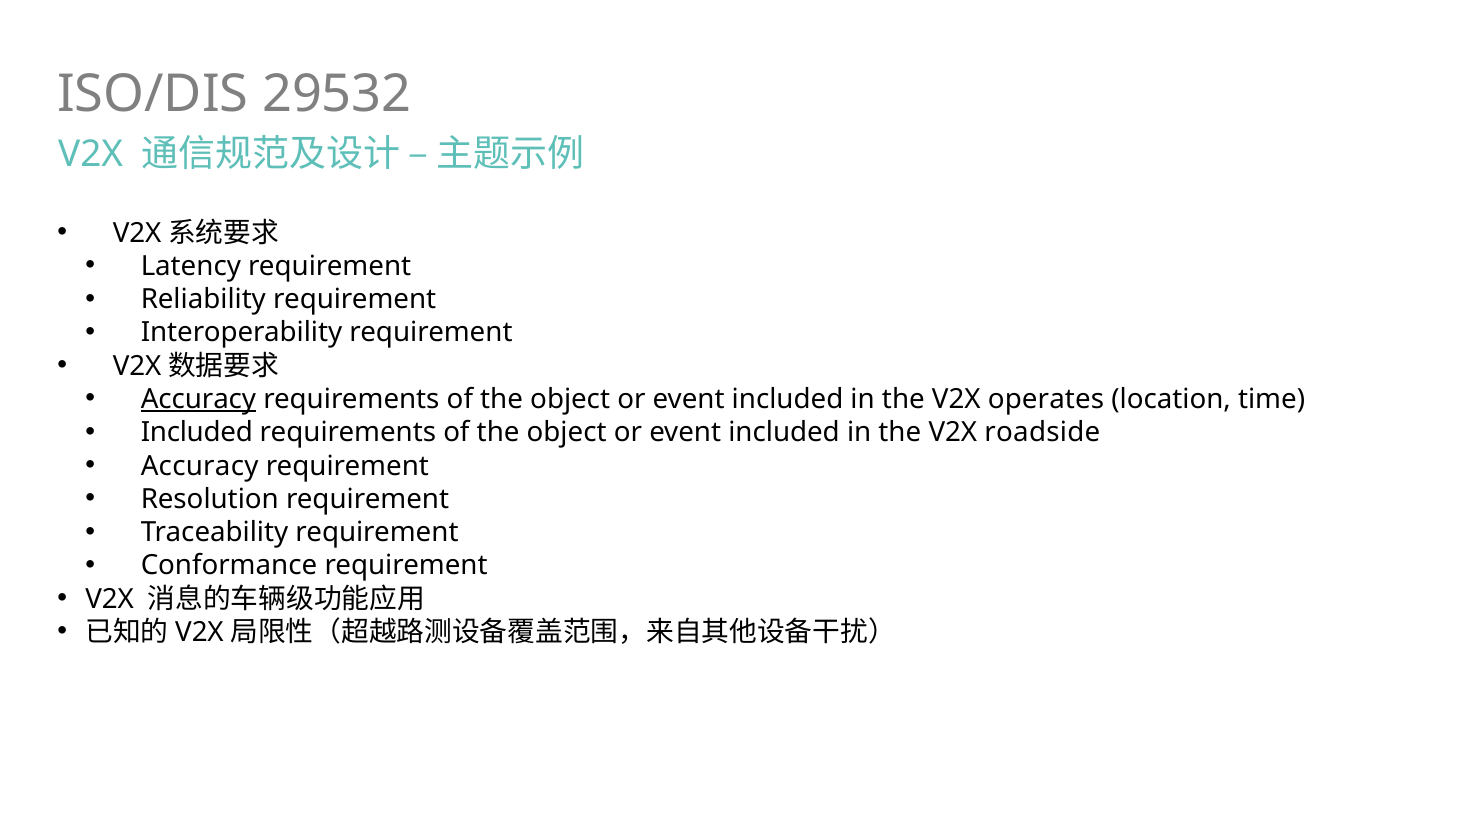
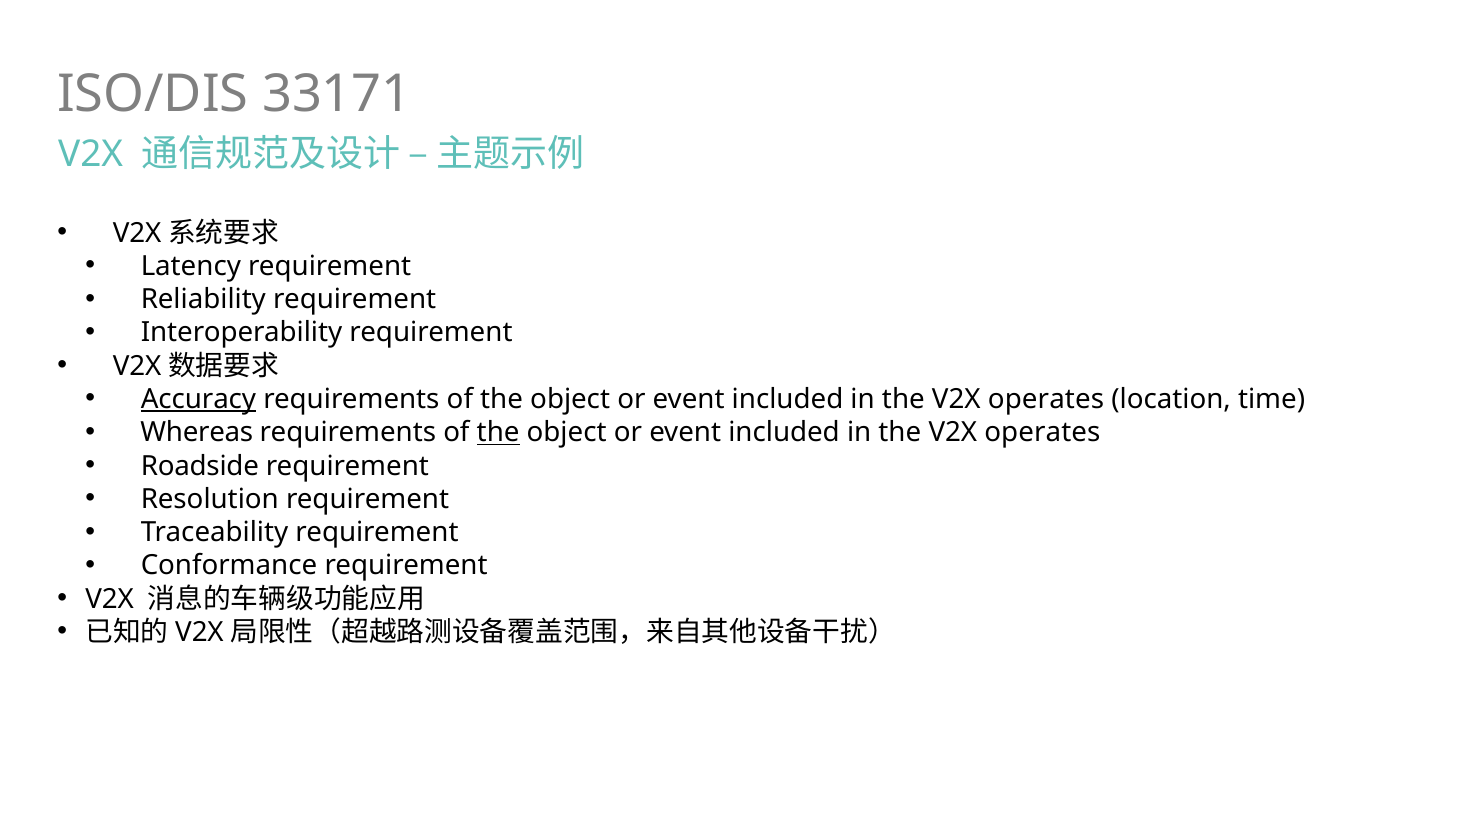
29532: 29532 -> 33171 (337, 94)
Included: Included -> Whereas (197, 433)
the underline: none -> present (498, 433)
roadside: roadside -> operates (1042, 433)
Accuracy: Accuracy -> Roadside (200, 466)
